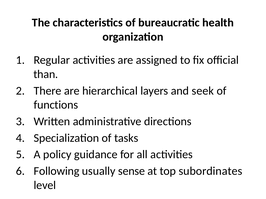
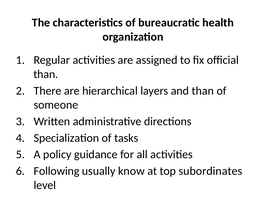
and seek: seek -> than (203, 91)
functions: functions -> someone (56, 105)
sense: sense -> know (131, 171)
